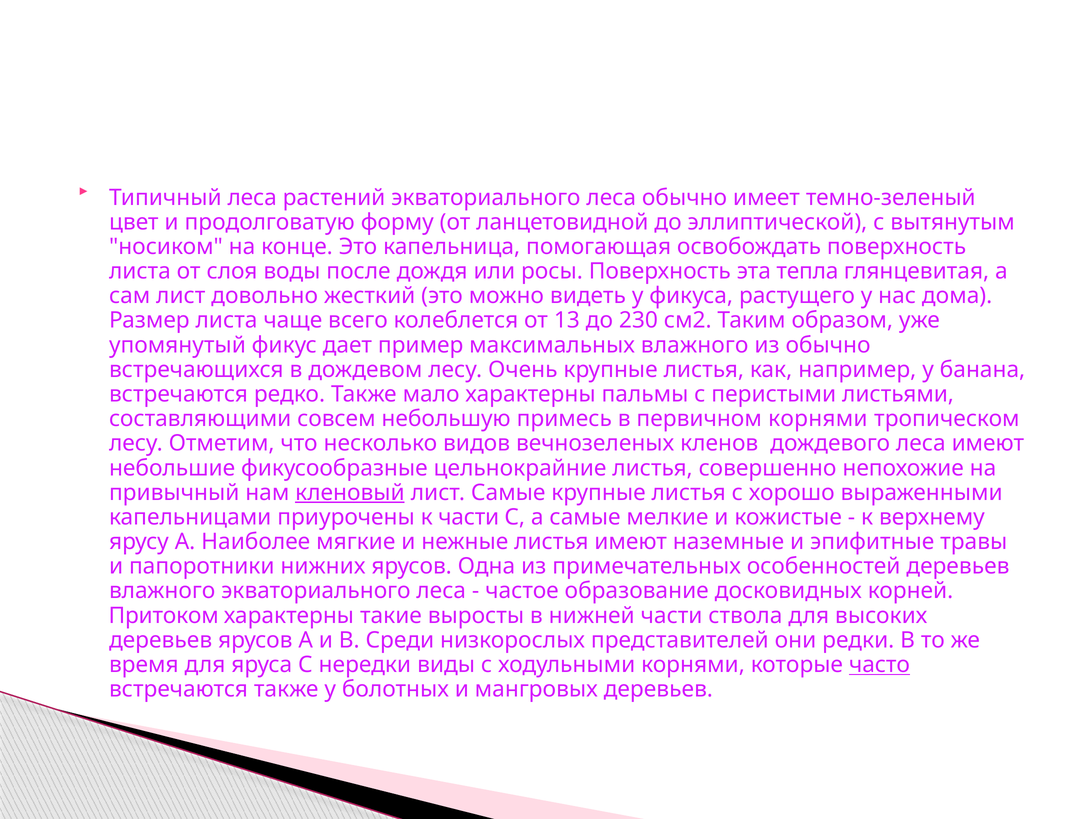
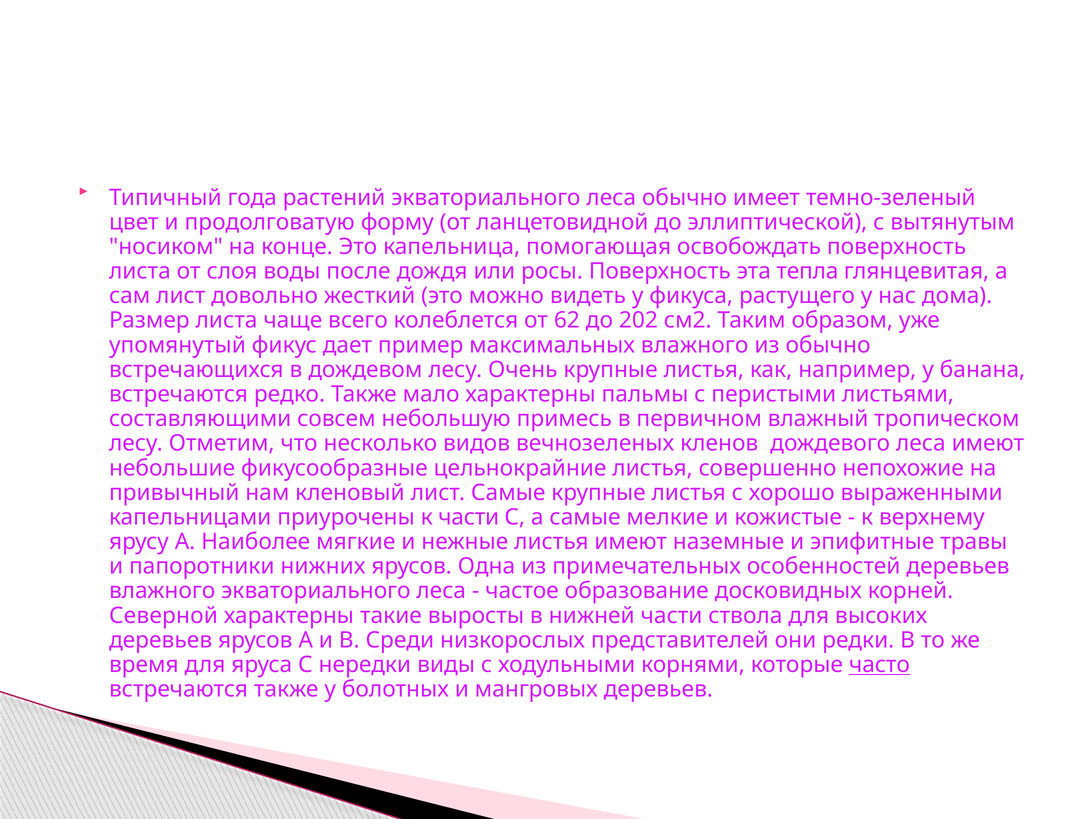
Типичный леса: леса -> года (252, 198)
13: 13 -> 62 (567, 320)
230: 230 -> 202 (638, 320)
первичном корнями: корнями -> влажный (818, 419)
кленовый underline: present -> none (350, 493)
Притоком: Притоком -> Северной (163, 616)
